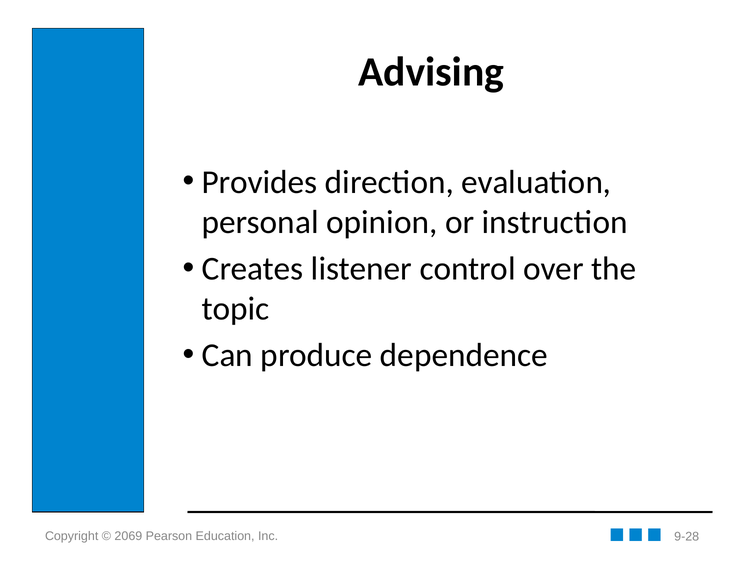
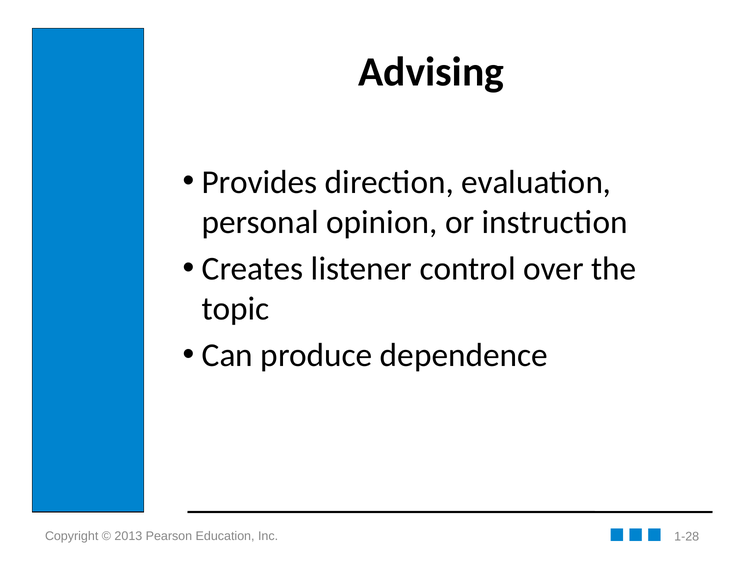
2069: 2069 -> 2013 (128, 537)
9-28: 9-28 -> 1-28 (687, 537)
